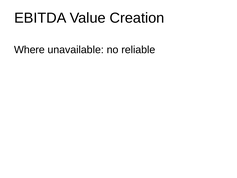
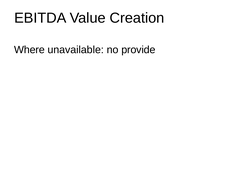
reliable: reliable -> provide (138, 50)
